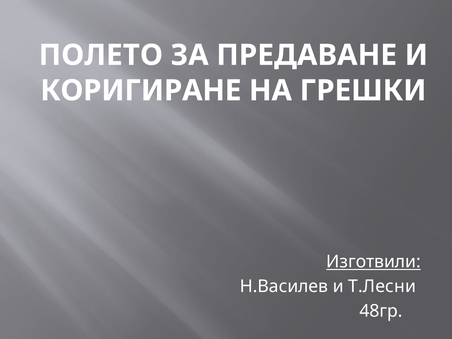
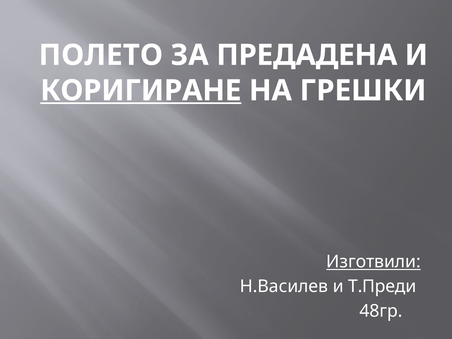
ПРЕДАВАНЕ: ПРЕДАВАНЕ -> ПРЕДАДЕНА (307, 55)
КОРИГИРАНЕ underline: none -> present (141, 91)
Т.Лесни: Т.Лесни -> Т.Преди (382, 286)
